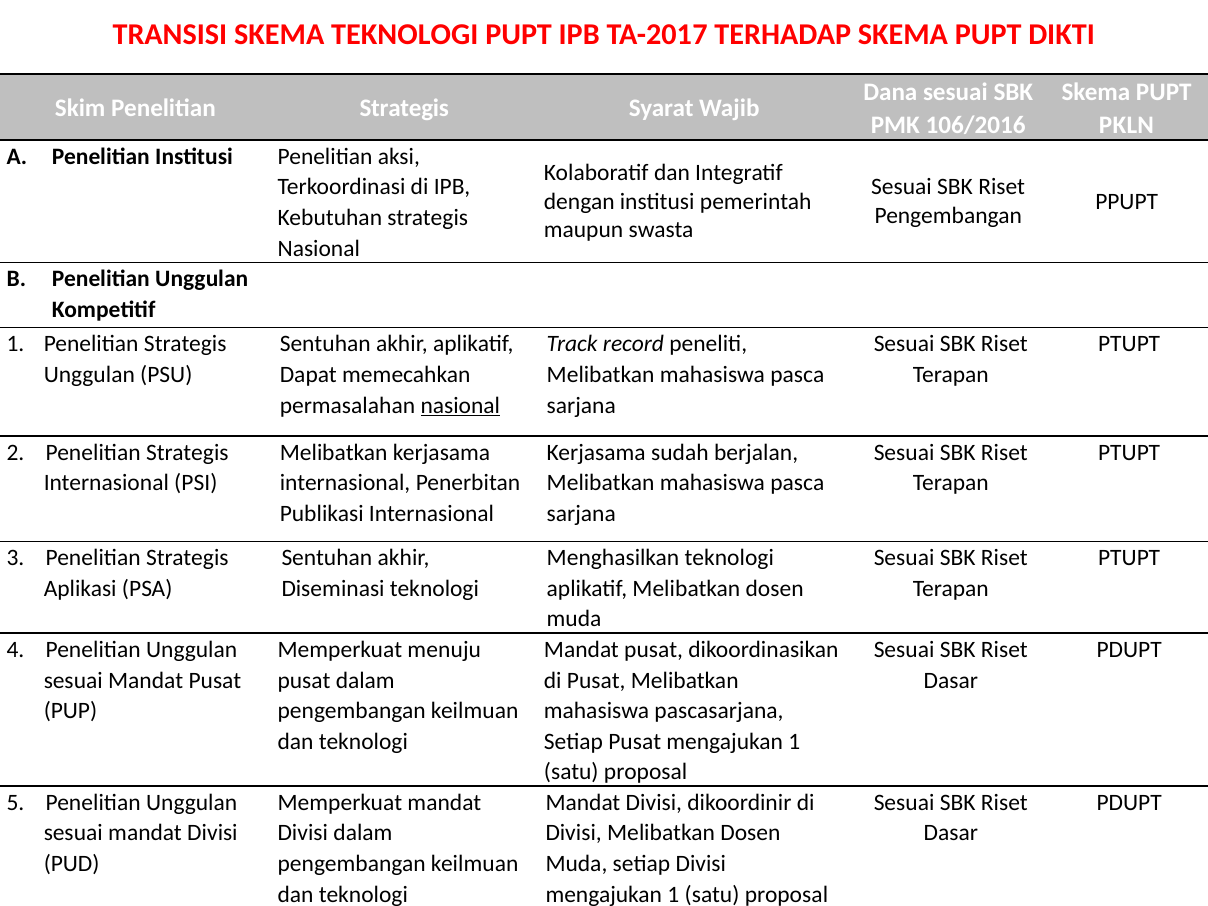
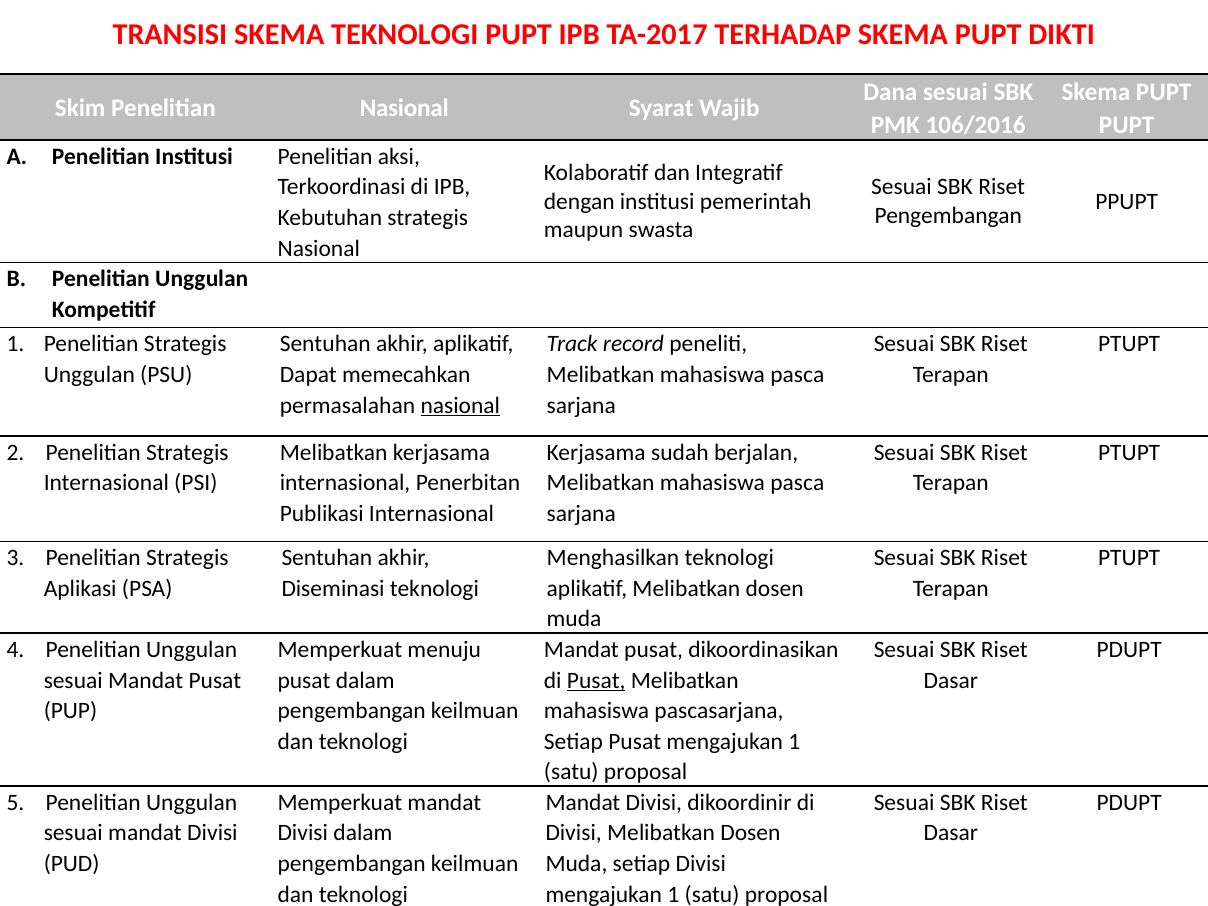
Skim Penelitian Strategis: Strategis -> Nasional (404, 108)
PKLN: PKLN -> PUPT (1127, 125)
Pusat underline: none -> present (596, 680)
